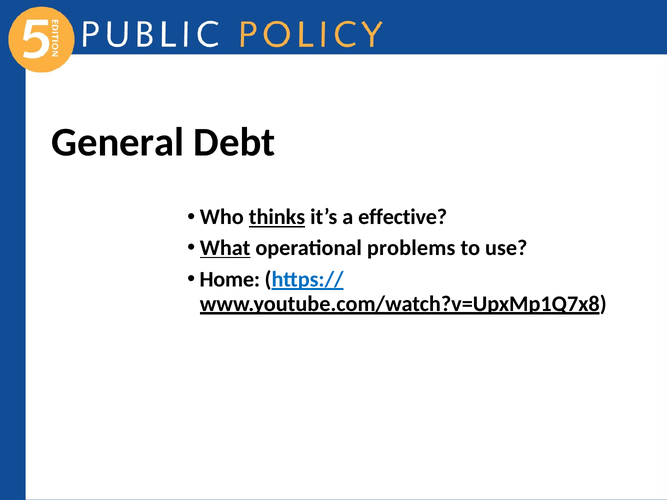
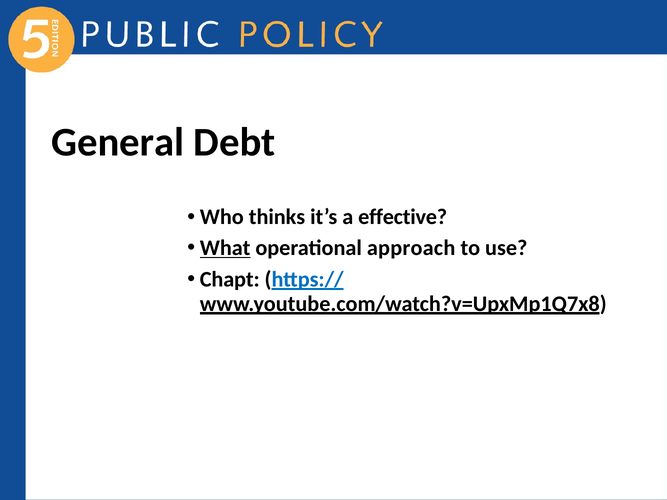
thinks underline: present -> none (277, 217)
problems: problems -> approach (411, 248)
Home: Home -> Chapt (230, 279)
